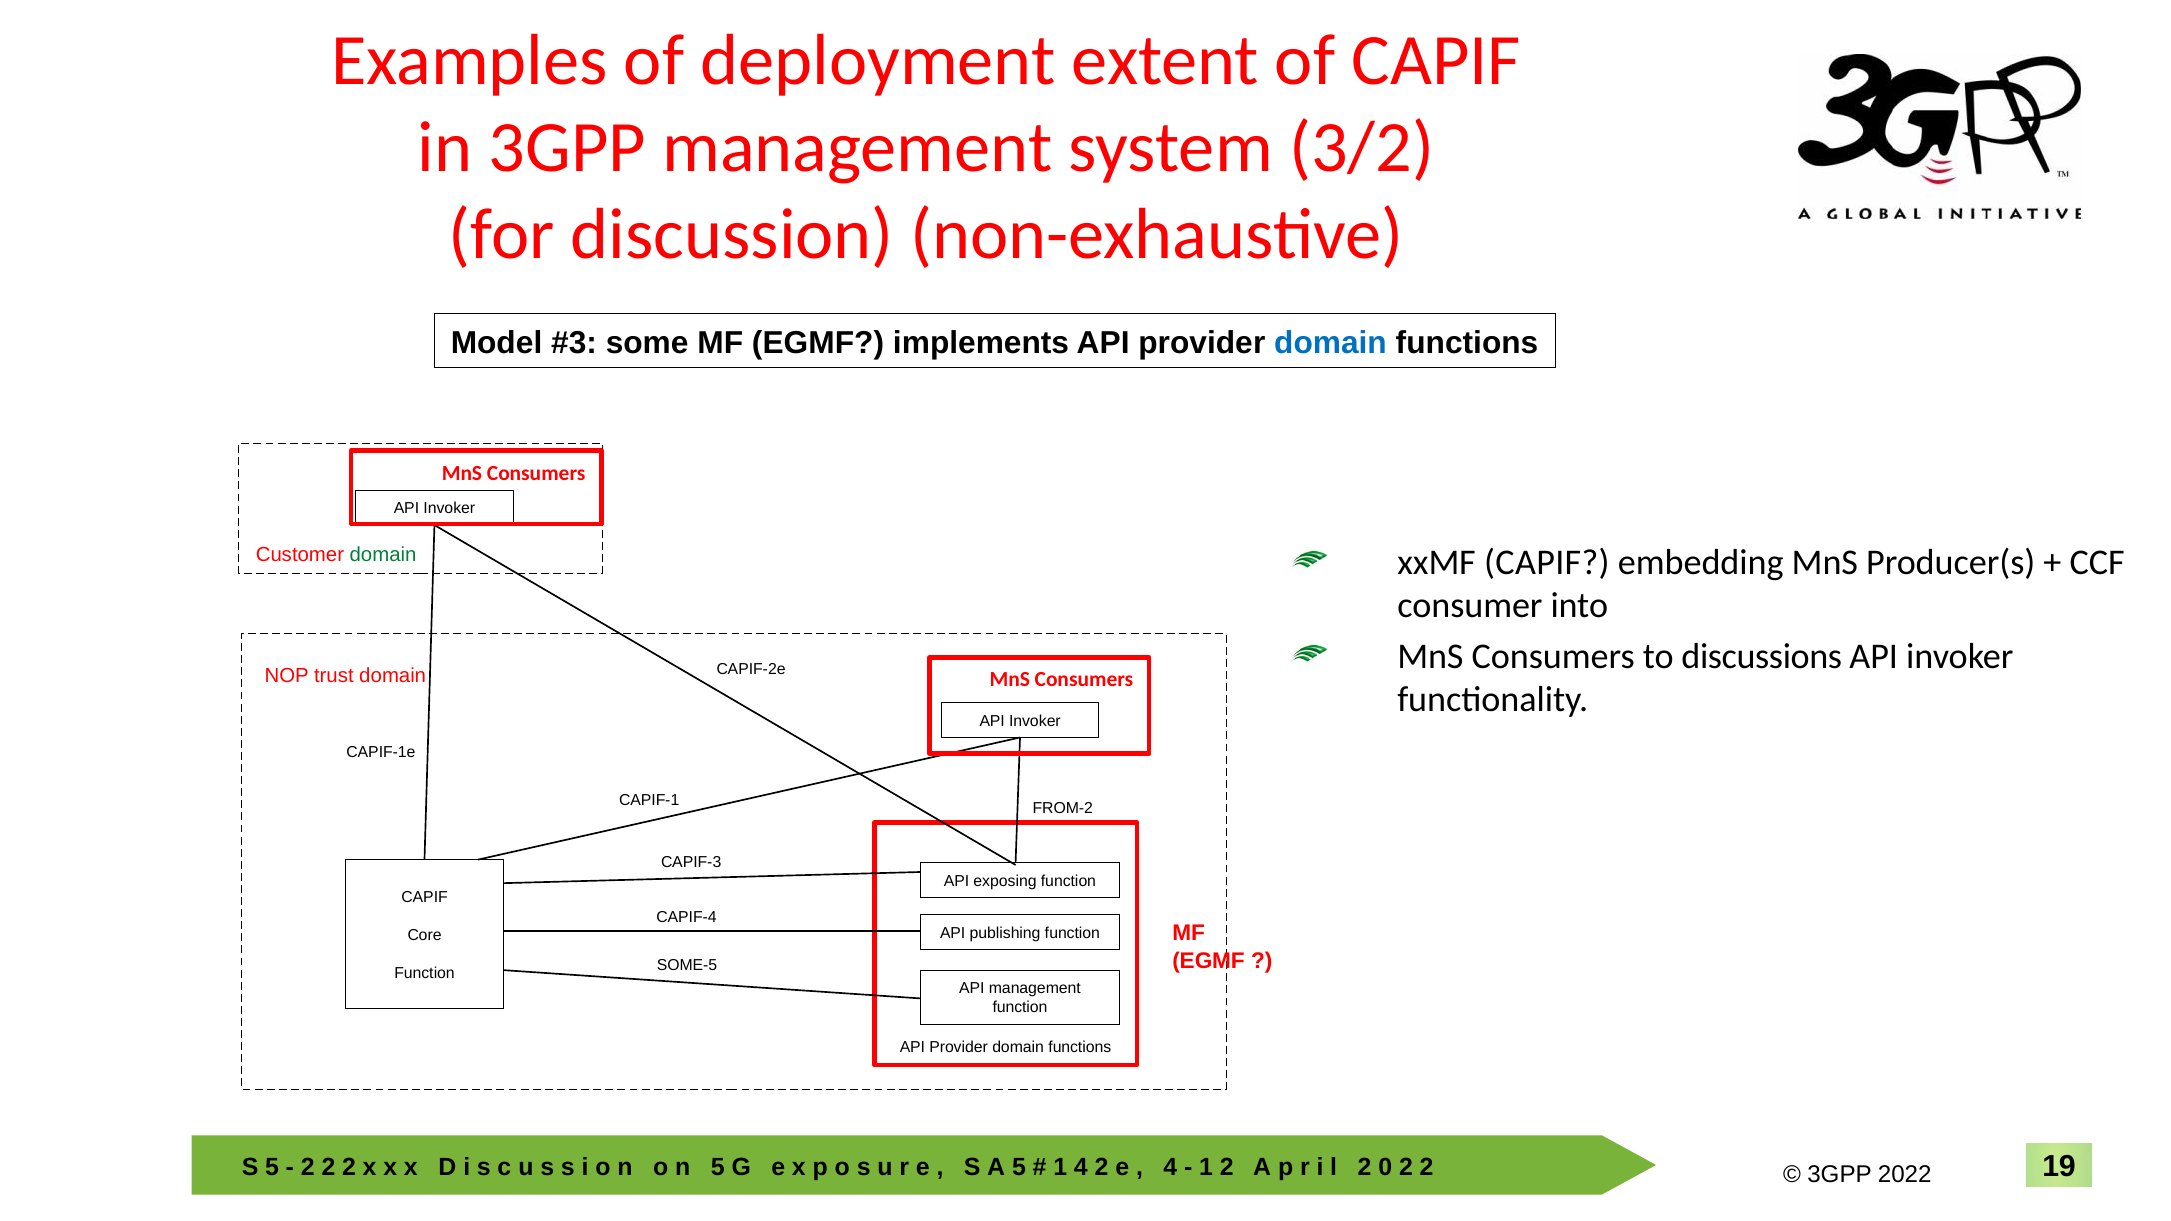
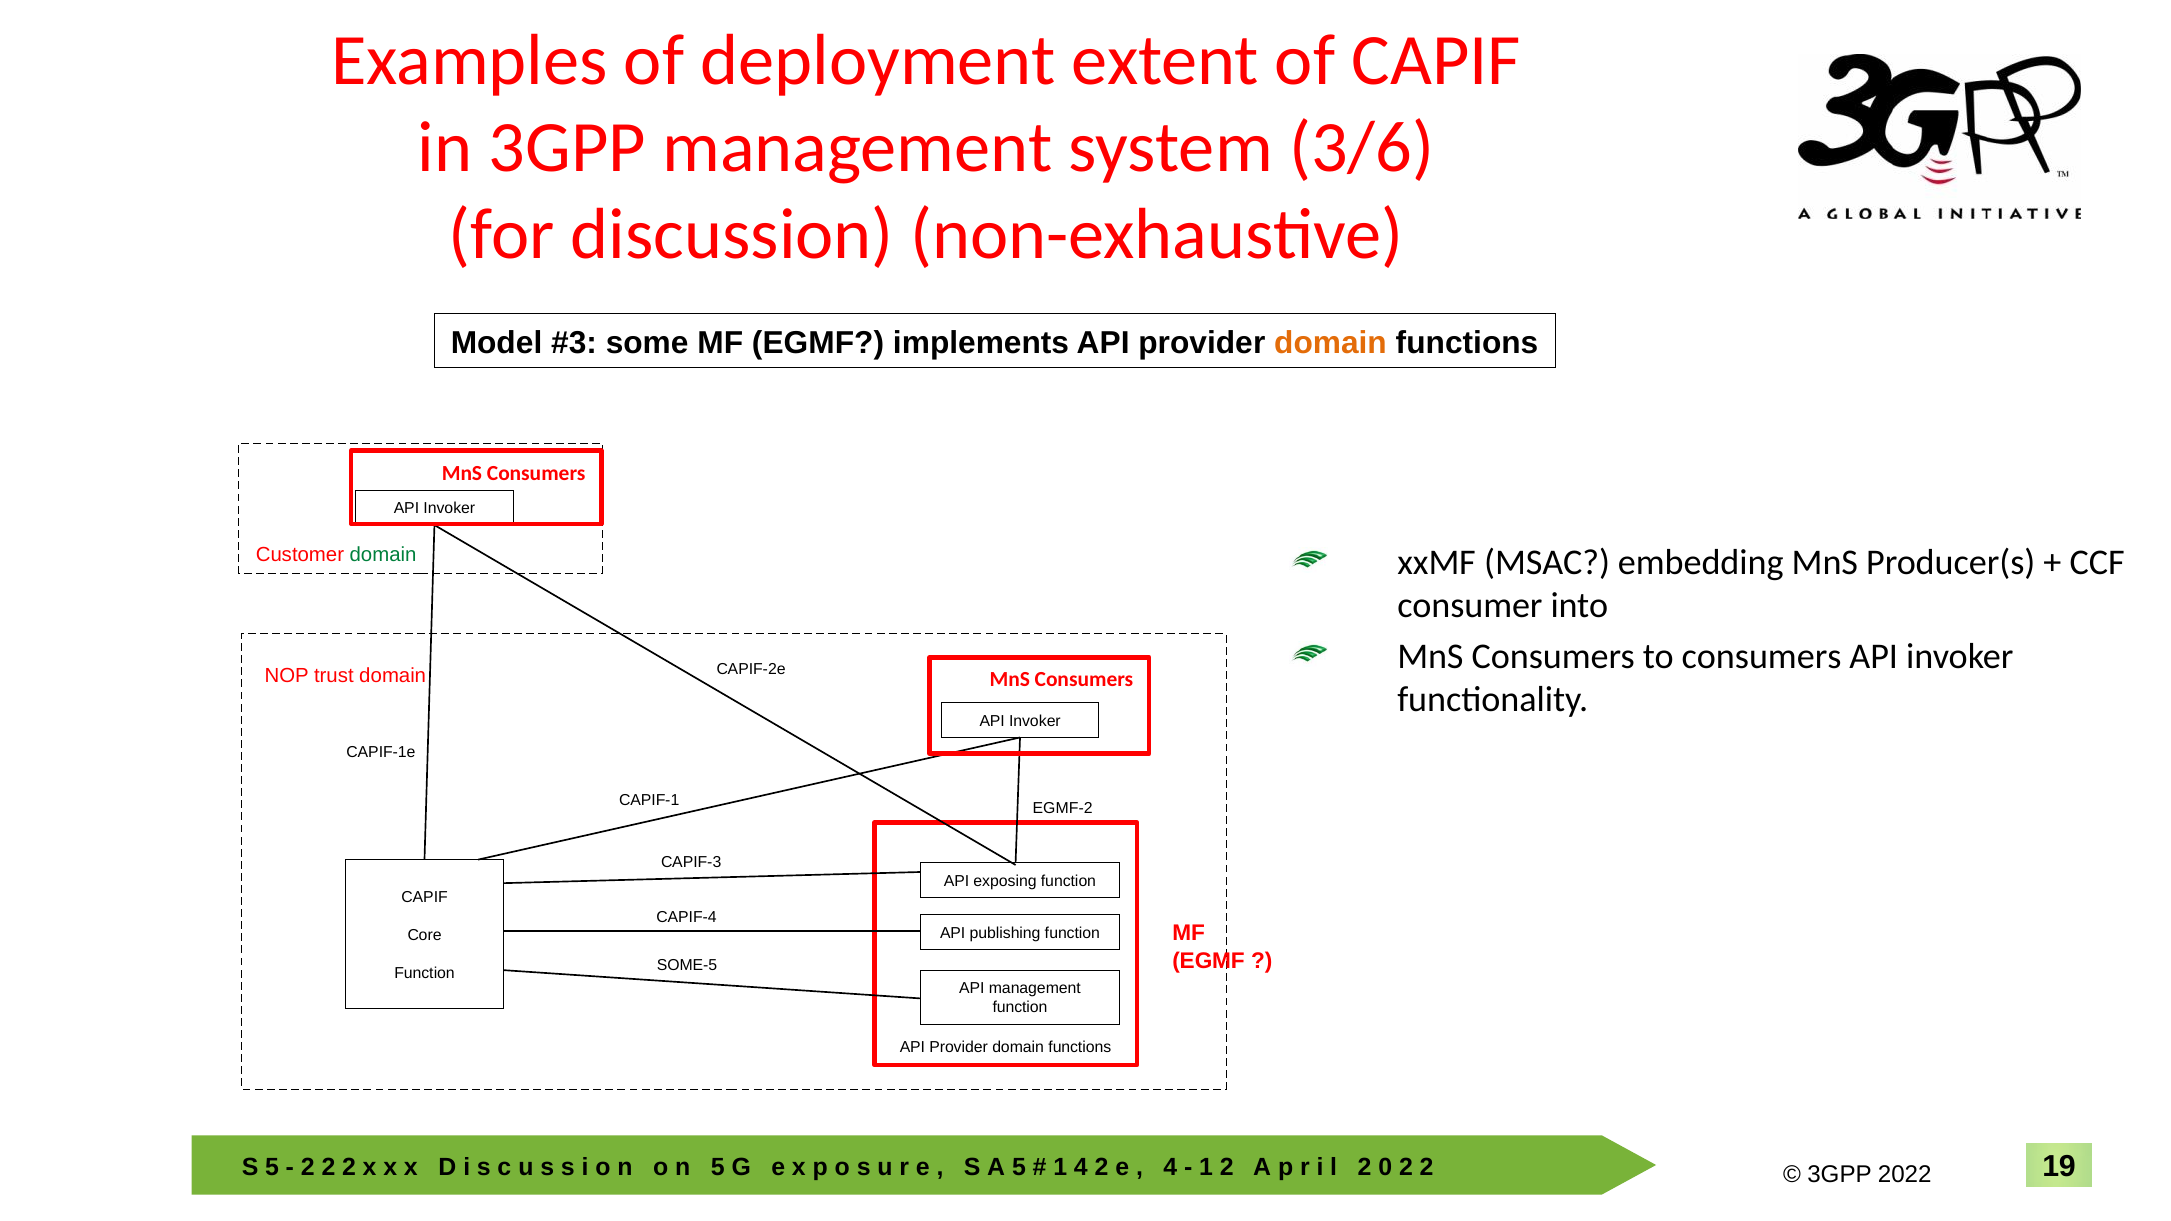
3/2: 3/2 -> 3/6 (1362, 147)
domain colour: blue -> orange (1330, 343)
xxMF CAPIF: CAPIF -> MSAC (1547, 562)
to discussions: discussions -> consumers (1762, 656)
FROM-2: FROM-2 -> EGMF-2 (1063, 809)
